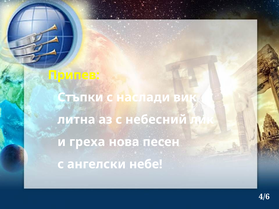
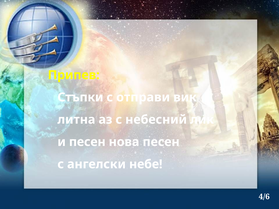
наслади: наслади -> отправи (143, 97)
и греха: греха -> песен (87, 142)
